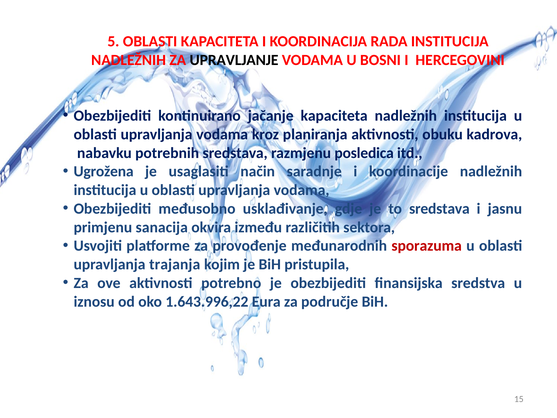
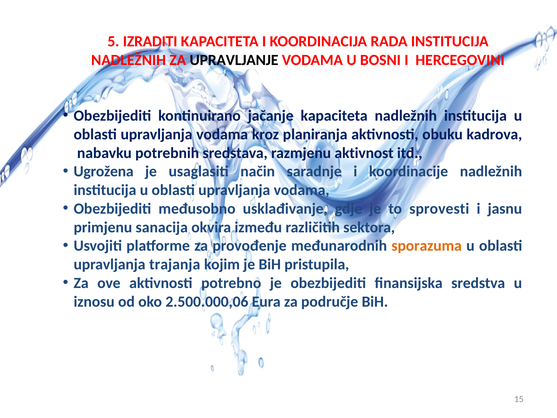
5 OBLASTI: OBLASTI -> IZRADITI (150, 41)
posledica: posledica -> aktivnost (364, 153)
to sredstava: sredstava -> sprovesti (439, 209)
sporazuma colour: red -> orange (427, 246)
1.643.996,22: 1.643.996,22 -> 2.500.000,06 (207, 301)
